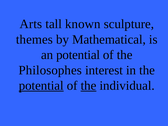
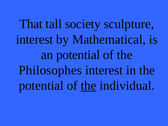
Arts: Arts -> That (31, 24)
known: known -> society (83, 24)
themes: themes -> interest (34, 39)
potential underline: present -> none (41, 86)
